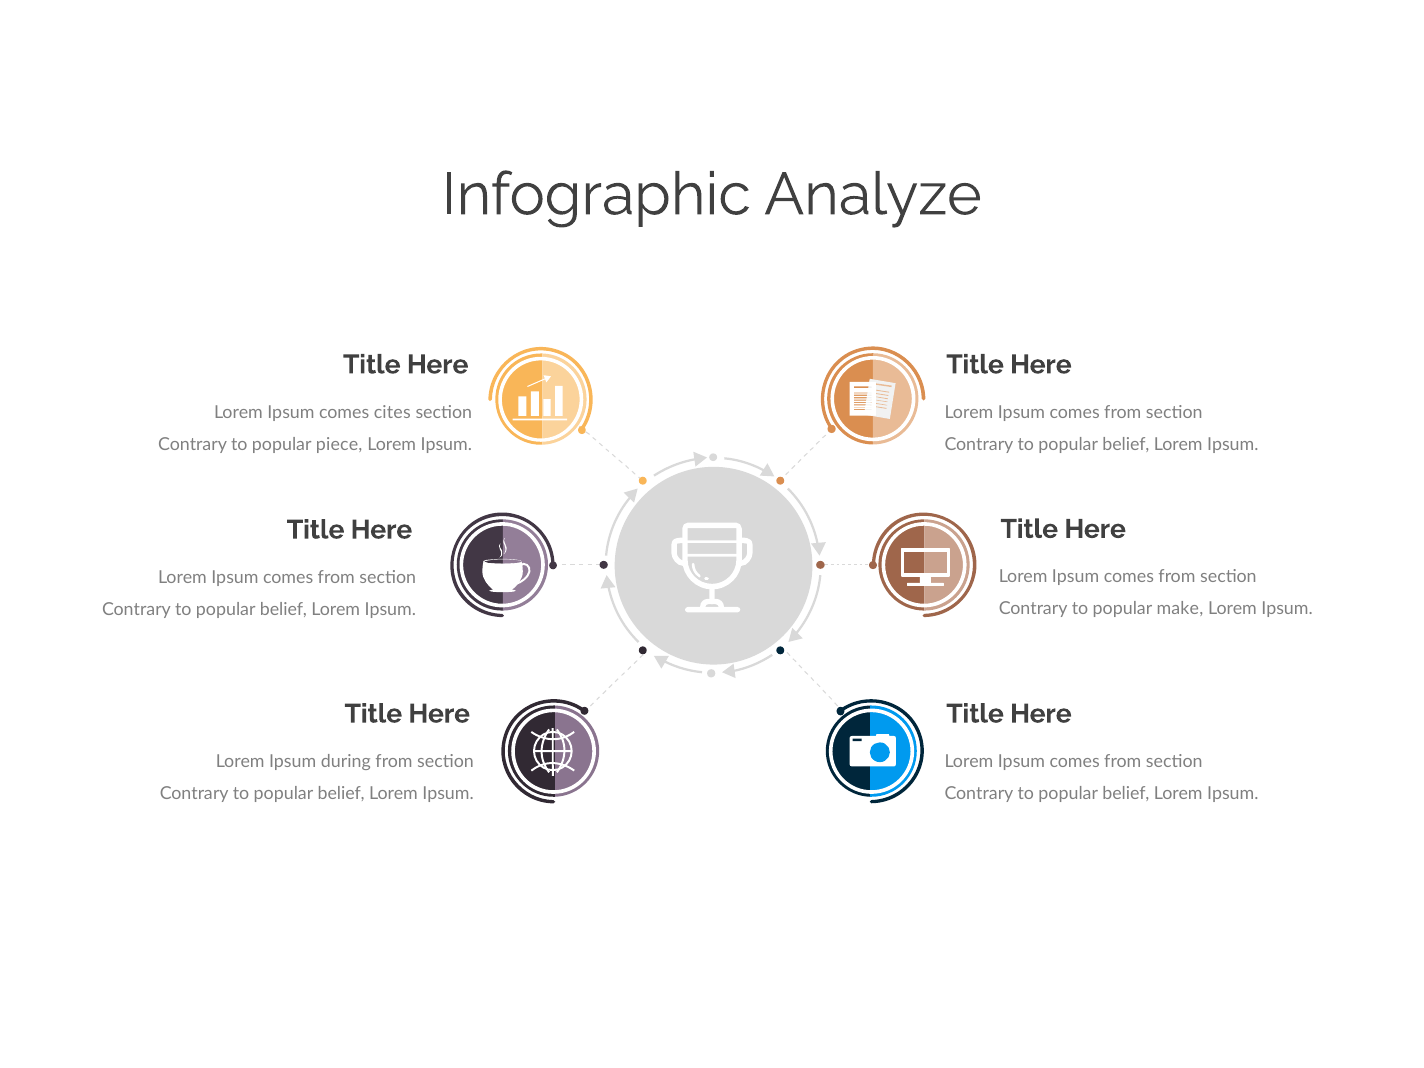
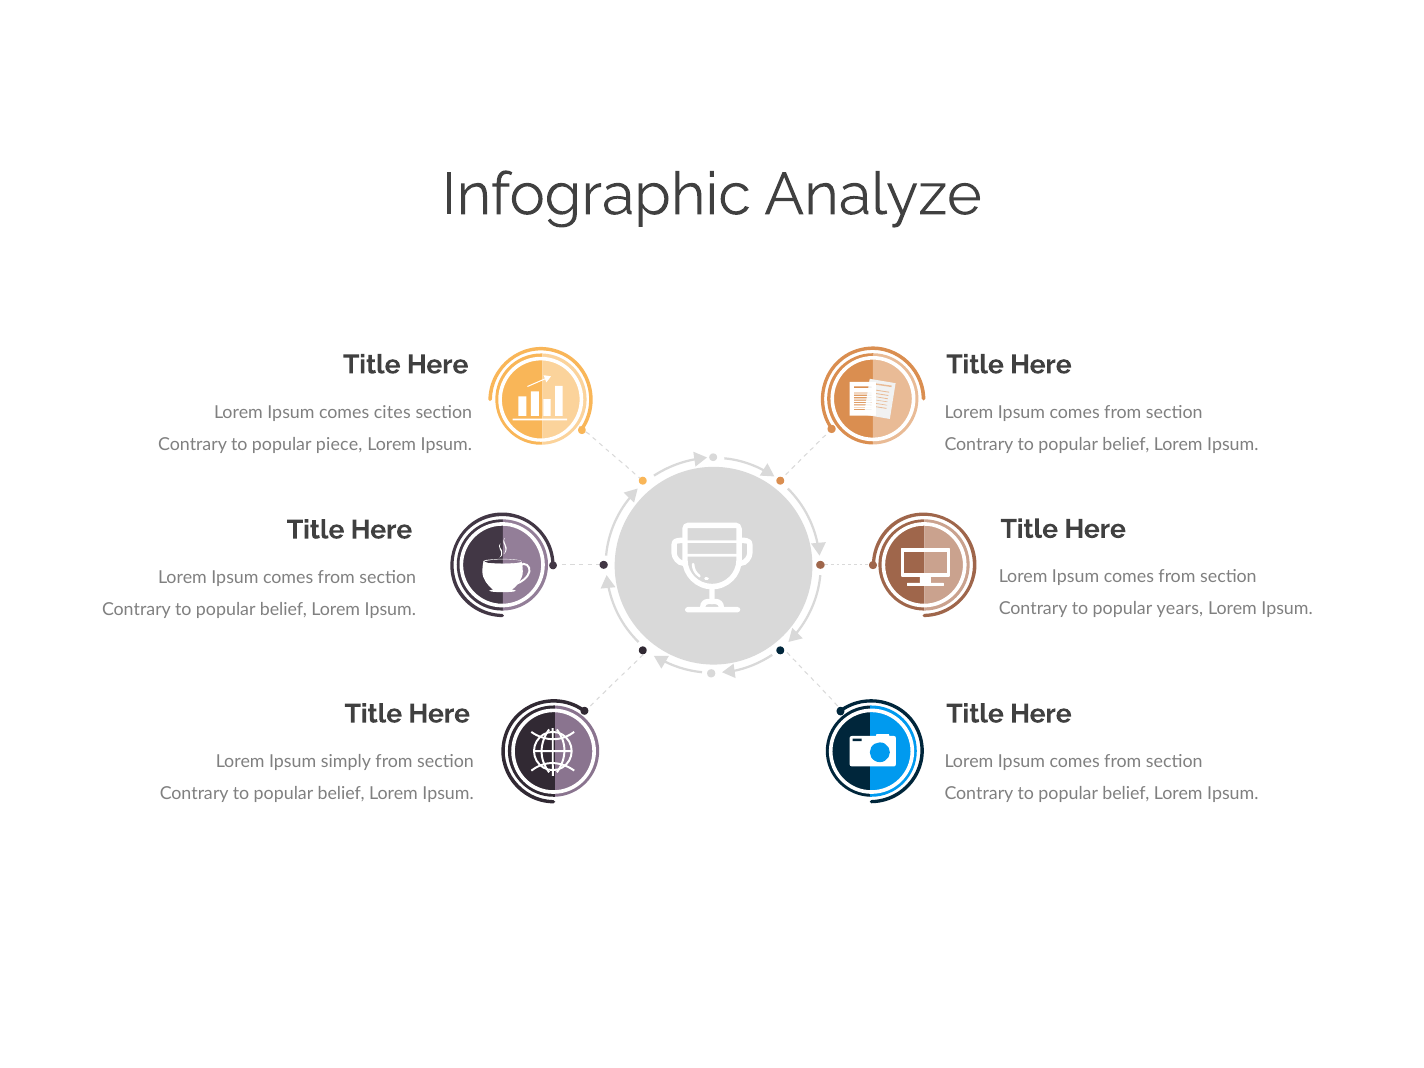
make: make -> years (1180, 609)
during: during -> simply (346, 762)
